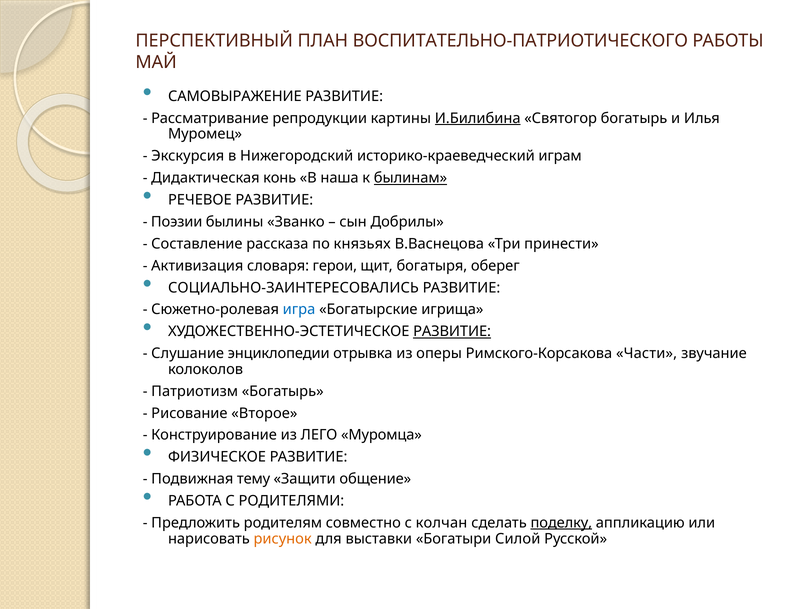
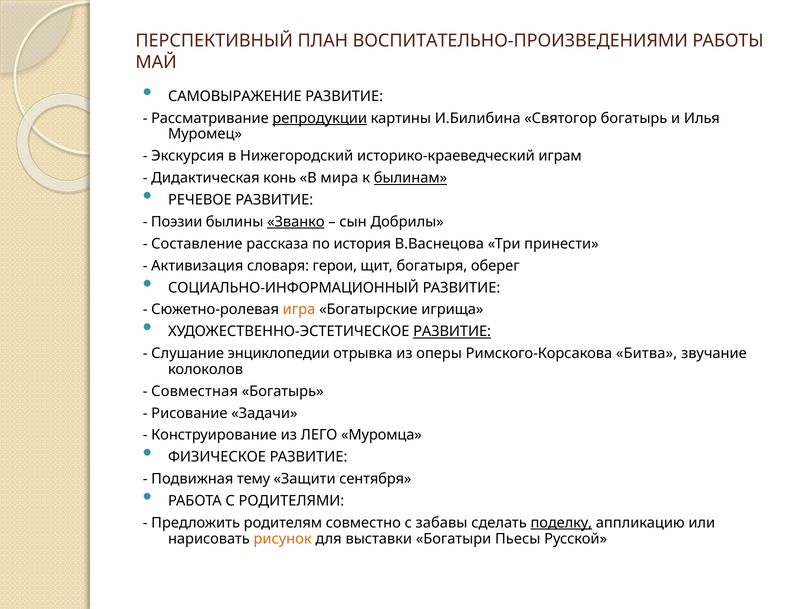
ВОСПИТАТЕЛЬНО-ПАТРИОТИЧЕСКОГО: ВОСПИТАТЕЛЬНО-ПАТРИОТИЧЕСКОГО -> ВОСПИТАТЕЛЬНО-ПРОИЗВЕДЕНИЯМИ (520, 41)
репродукции underline: none -> present (320, 118)
И.Билибина underline: present -> none (478, 118)
наша: наша -> мира (339, 178)
Званко underline: none -> present (296, 222)
князьях: князьях -> история (362, 244)
СОЦИАЛЬНО-ЗАИНТЕРЕСОВАЛИСЬ: СОЦИАЛЬНО-ЗАИНТЕРЕСОВАЛИСЬ -> СОЦИАЛЬНО-ИНФОРМАЦИОННЫЙ (293, 288)
игра colour: blue -> orange (299, 310)
Части: Части -> Битва (647, 353)
Патриотизм: Патриотизм -> Совместная (195, 391)
Второе: Второе -> Задачи (264, 413)
общение: общение -> сентября (375, 479)
колчан: колчан -> забавы (442, 523)
Силой: Силой -> Пьесы (518, 539)
